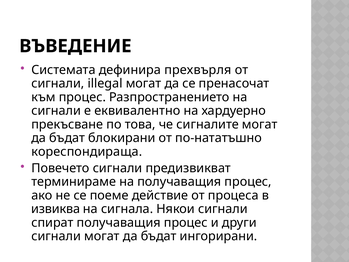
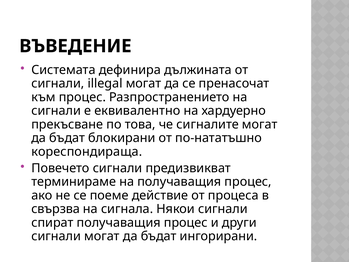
прехвърля: прехвърля -> дължината (198, 70)
извиква: извиква -> свързва (56, 209)
